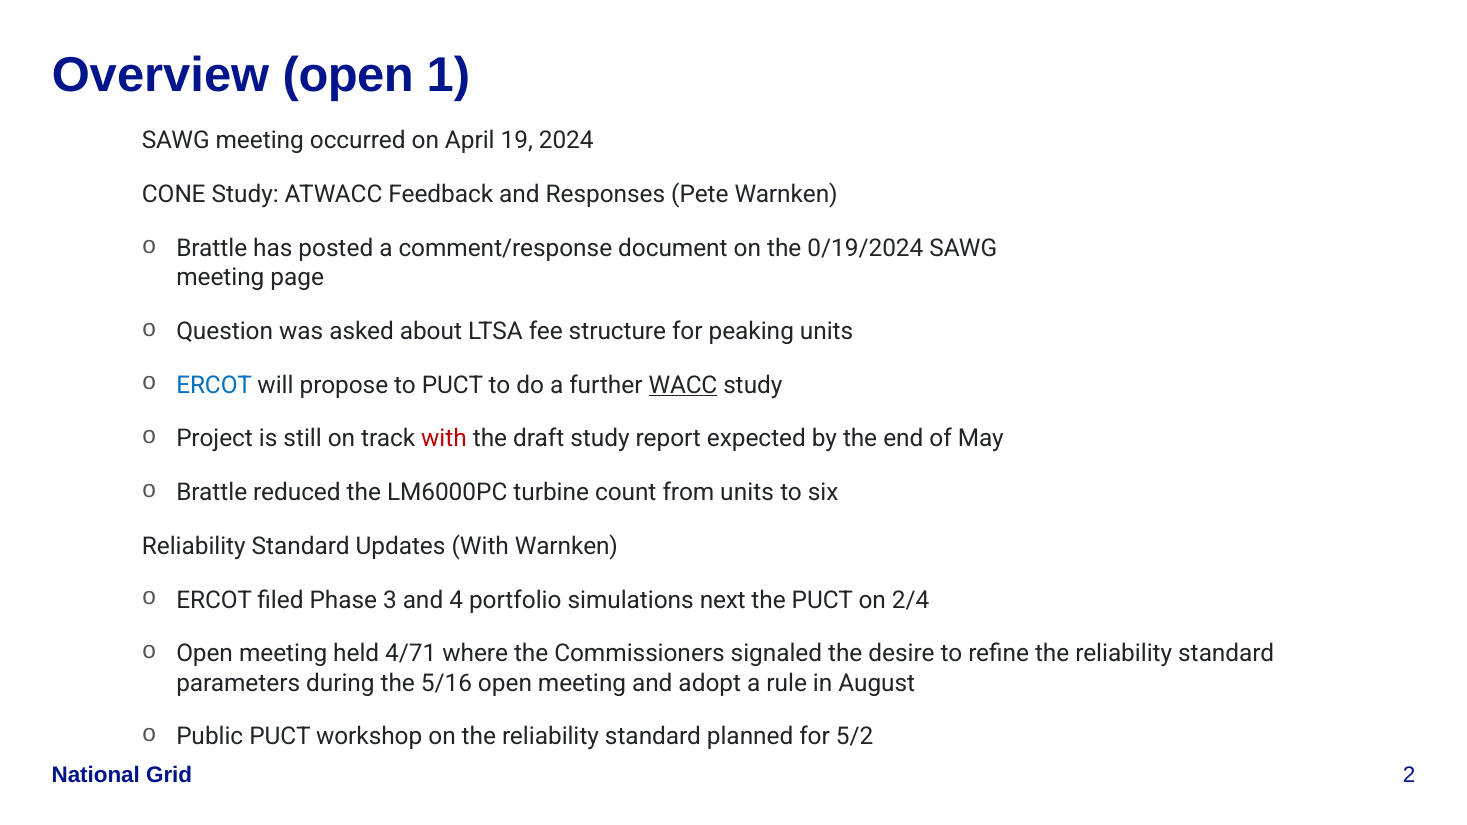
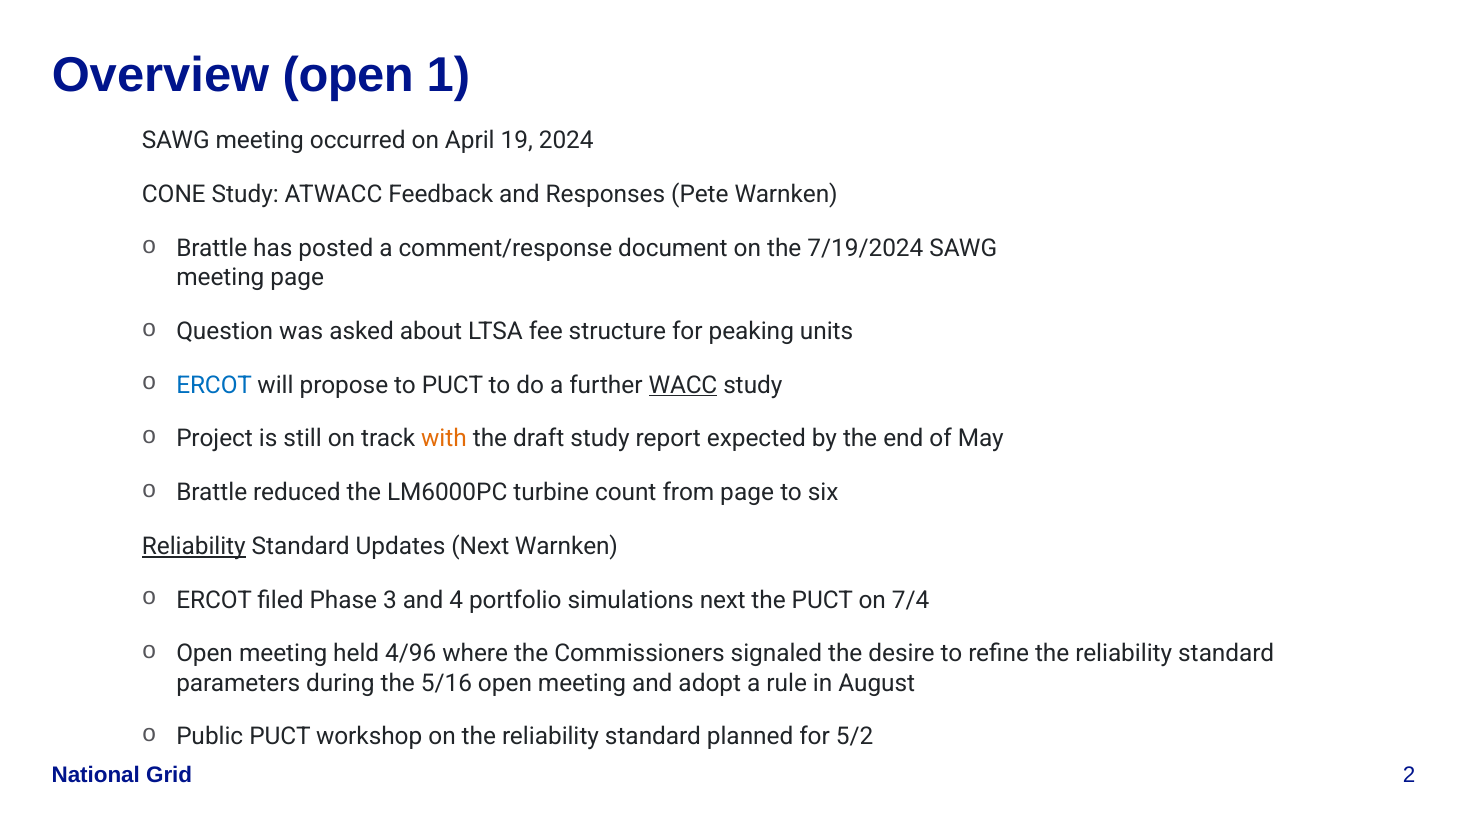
0/19/2024: 0/19/2024 -> 7/19/2024 (865, 248)
with colour: red -> orange (444, 439)
from units: units -> page (747, 493)
Reliability underline: none -> present (194, 546)
Updates With: With -> Next (480, 546)
2/4: 2/4 -> 7/4 (911, 600)
4/71: 4/71 -> 4/96 (411, 654)
